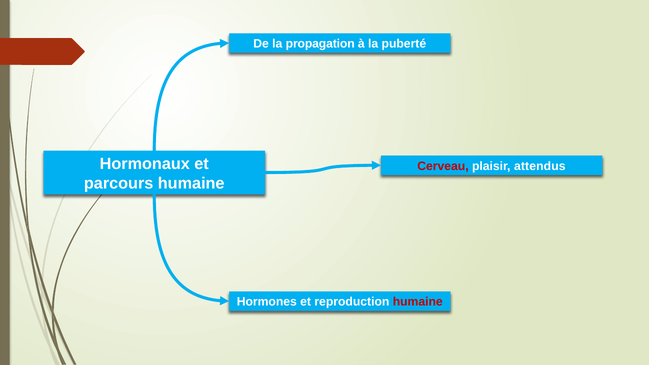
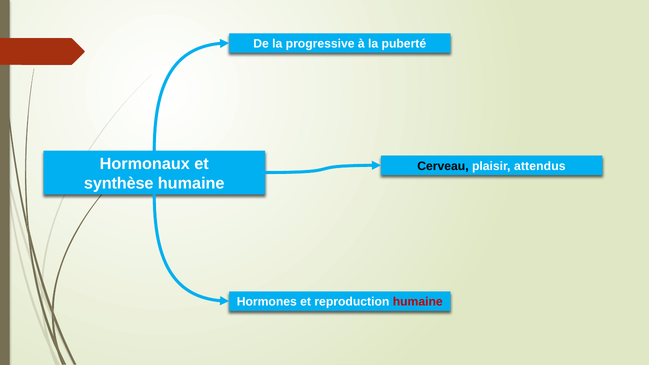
propagation: propagation -> progressive (320, 44)
Cerveau colour: red -> black (443, 166)
parcours: parcours -> synthèse (119, 183)
